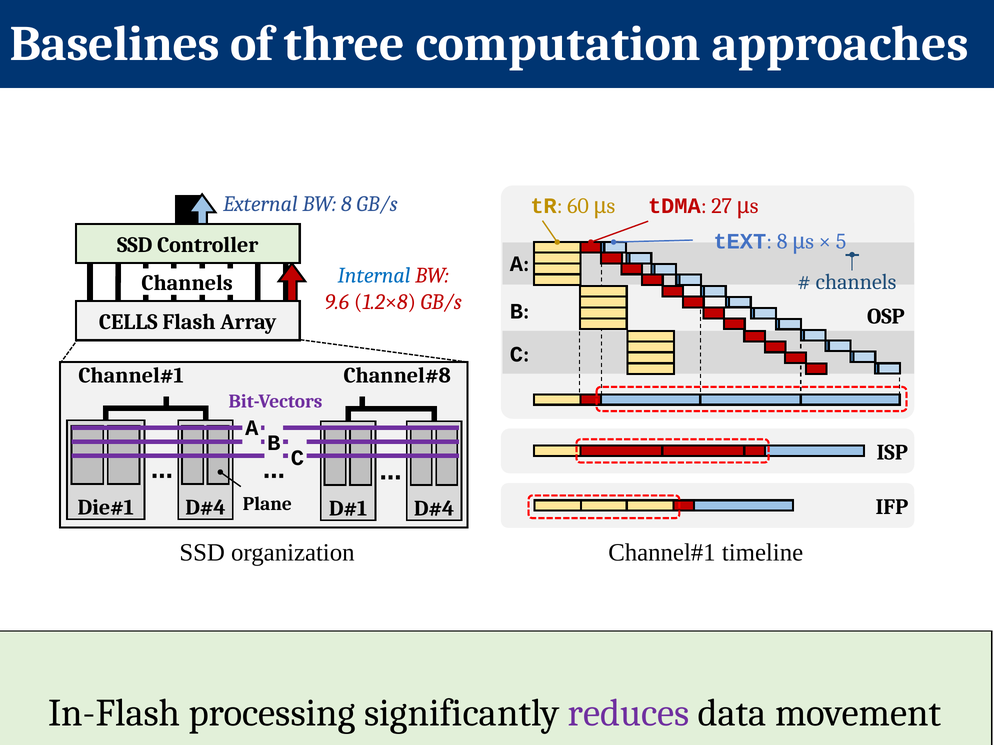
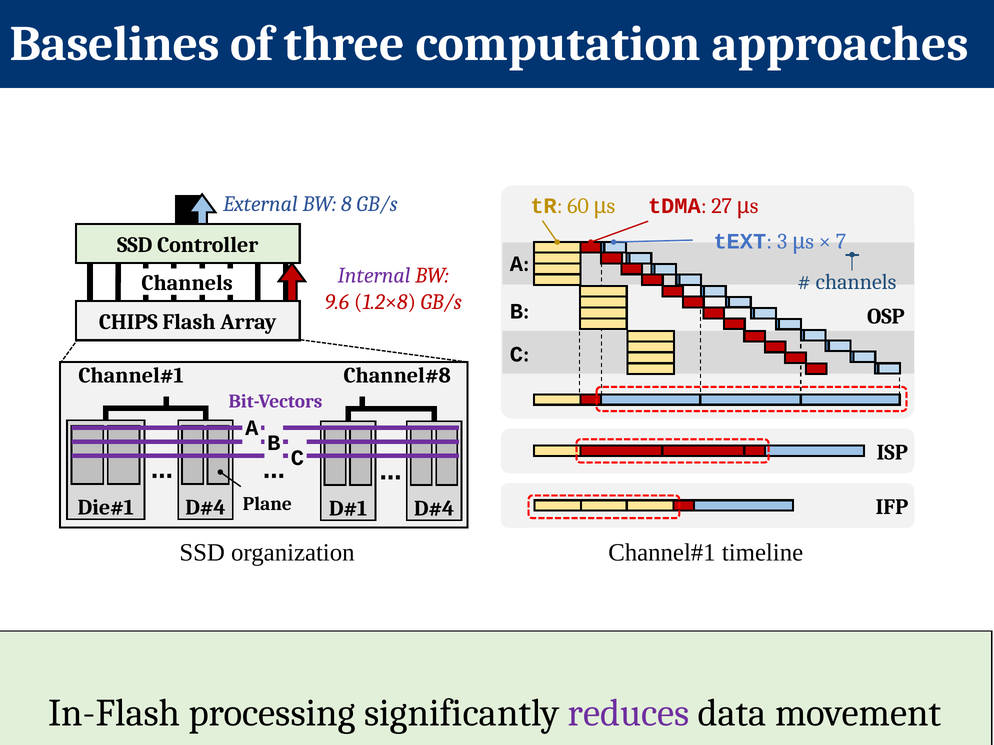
tEXT 8: 8 -> 3 (782, 242)
5: 5 -> 7 (841, 242)
Internal colour: blue -> purple (374, 276)
CELLS: CELLS -> CHIPS (128, 322)
